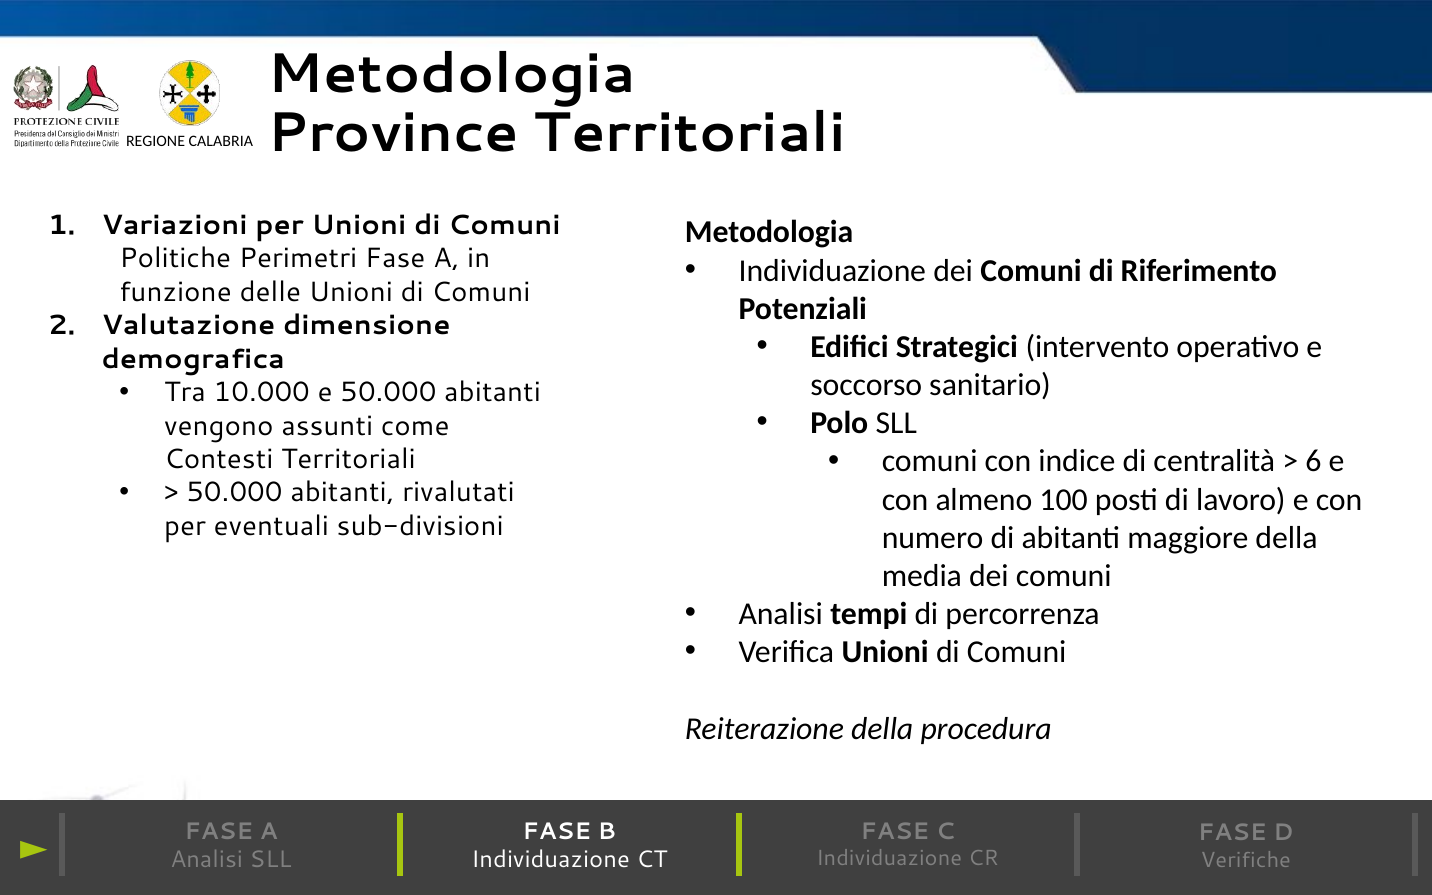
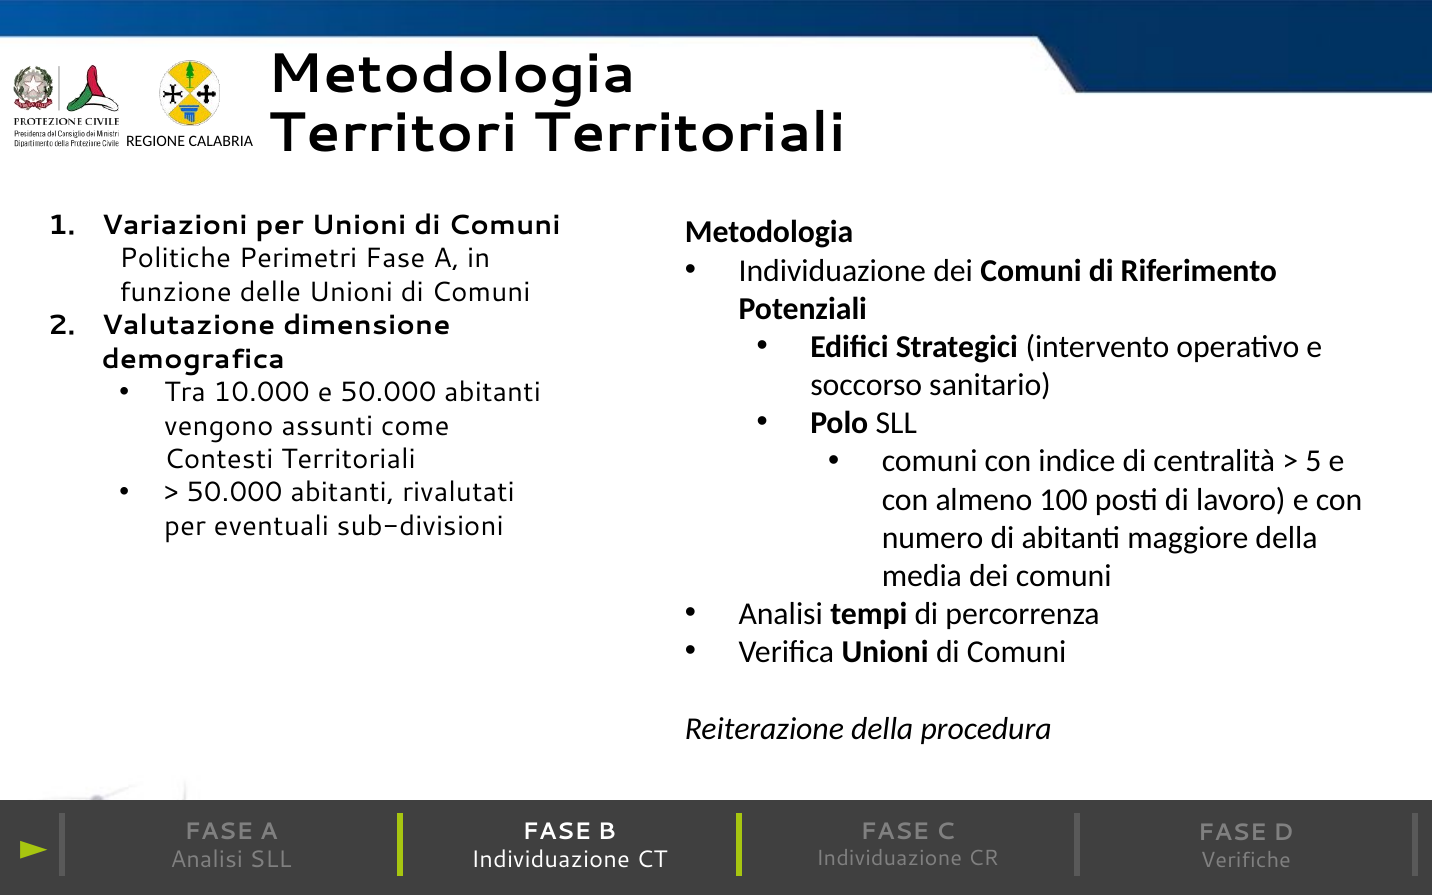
Province: Province -> Territori (393, 134)
6: 6 -> 5 (1313, 461)
